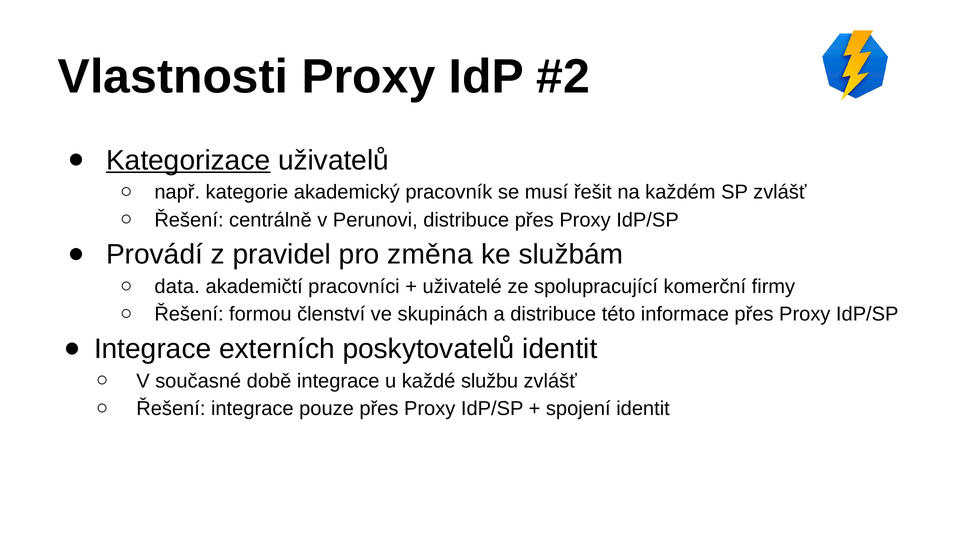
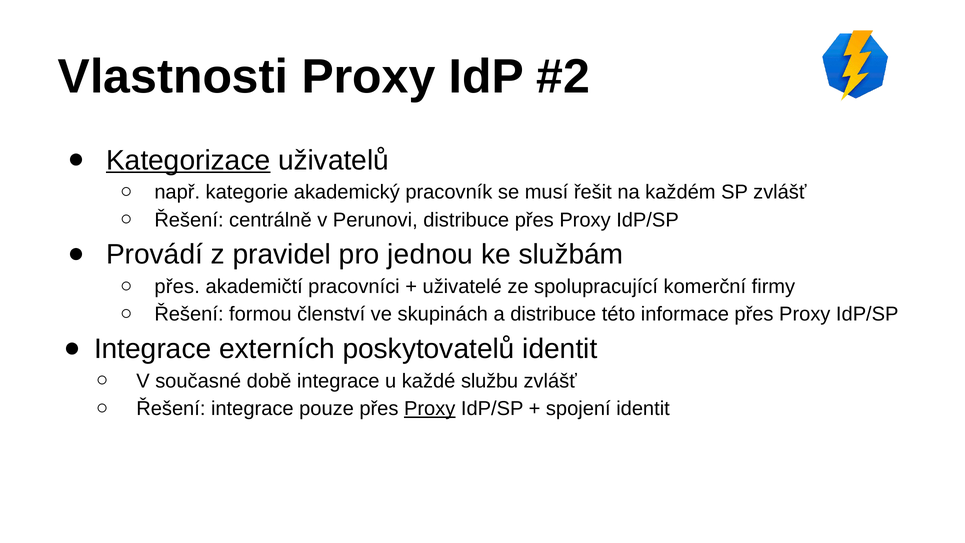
změna: změna -> jednou (430, 255)
data: data -> přes (177, 287)
Proxy underline: none -> present (430, 409)
